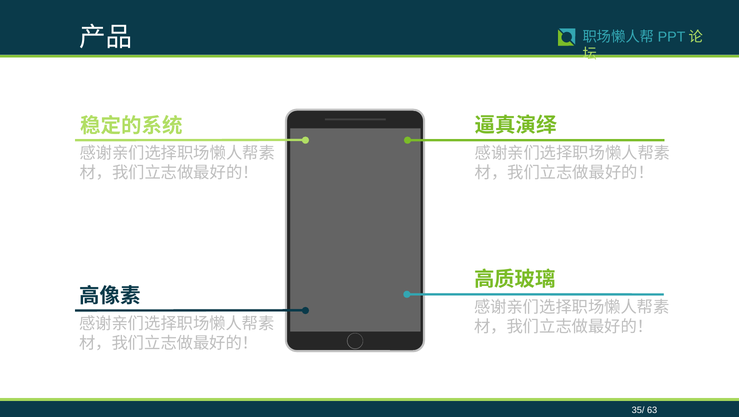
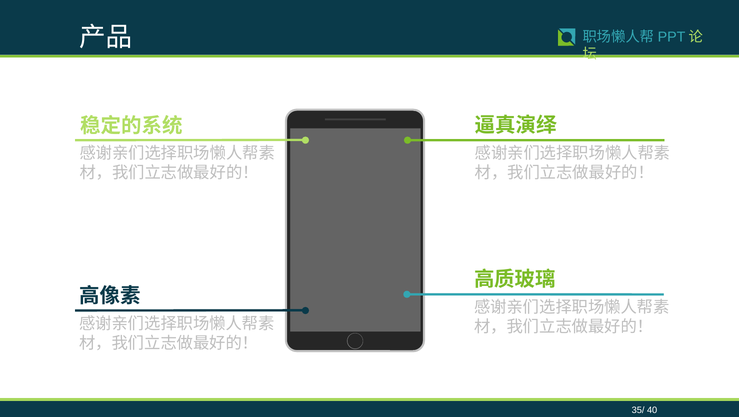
63: 63 -> 40 (652, 410)
